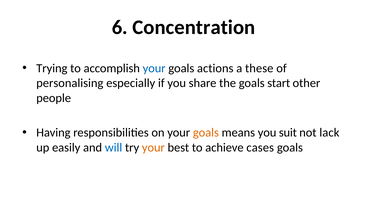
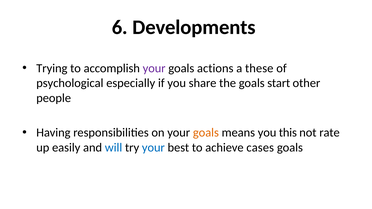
Concentration: Concentration -> Developments (194, 27)
your colour: blue -> purple (154, 68)
personalising: personalising -> psychological (70, 83)
suit: suit -> this (288, 133)
lack: lack -> rate (329, 133)
your colour: orange -> blue (153, 148)
